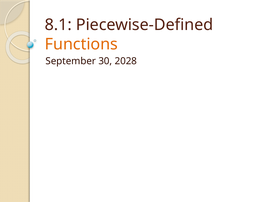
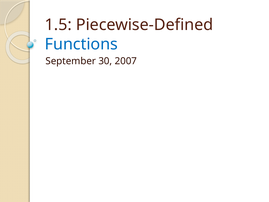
8.1: 8.1 -> 1.5 (58, 25)
Functions colour: orange -> blue (81, 44)
2028: 2028 -> 2007 (126, 61)
